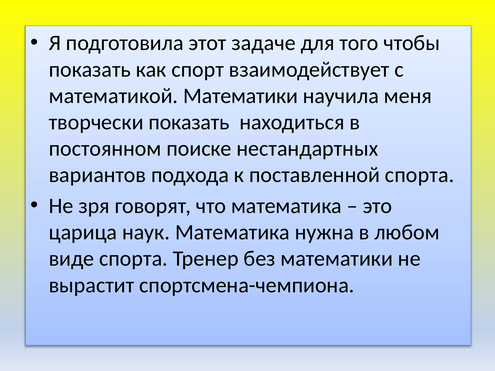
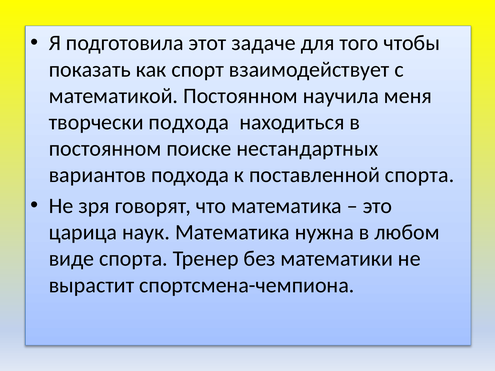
математикой Математики: Математики -> Постоянном (240, 96)
творчески показать: показать -> подхода (189, 122)
